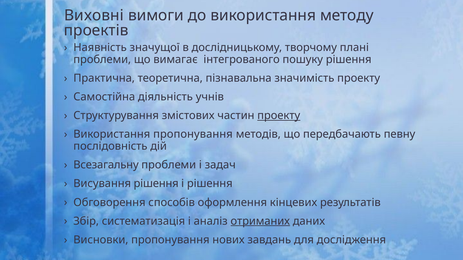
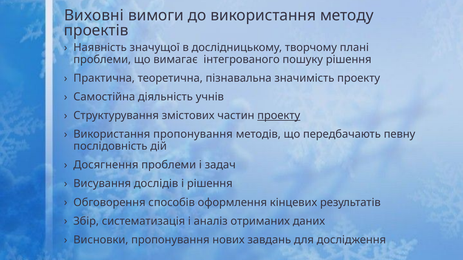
Всезагальну: Всезагальну -> Досягнення (106, 165)
Висування рішення: рішення -> дослідів (156, 184)
отриманих underline: present -> none (260, 221)
